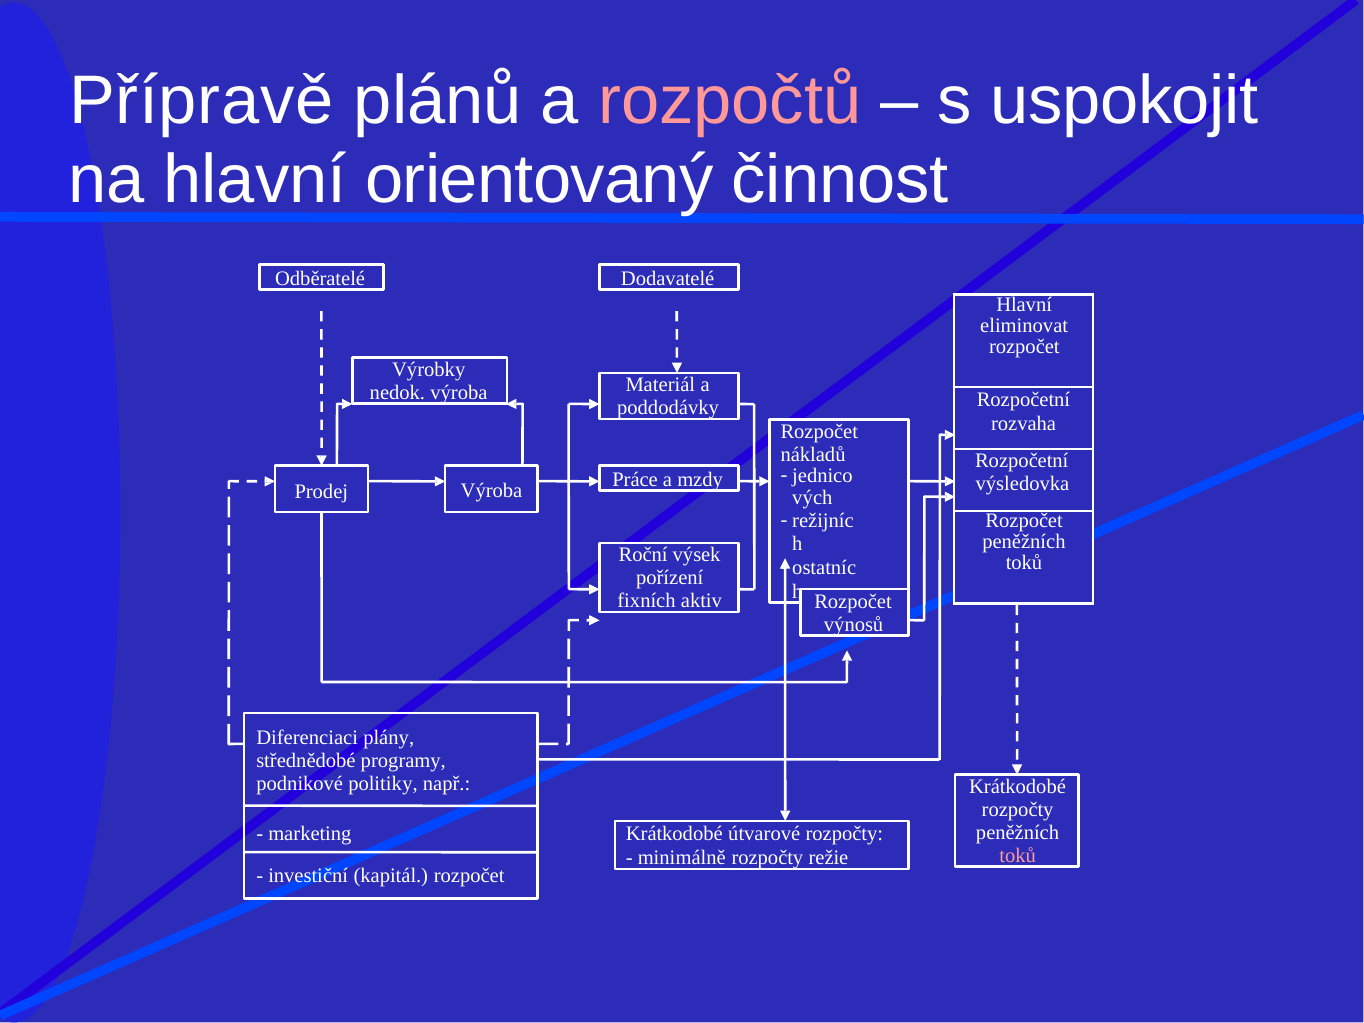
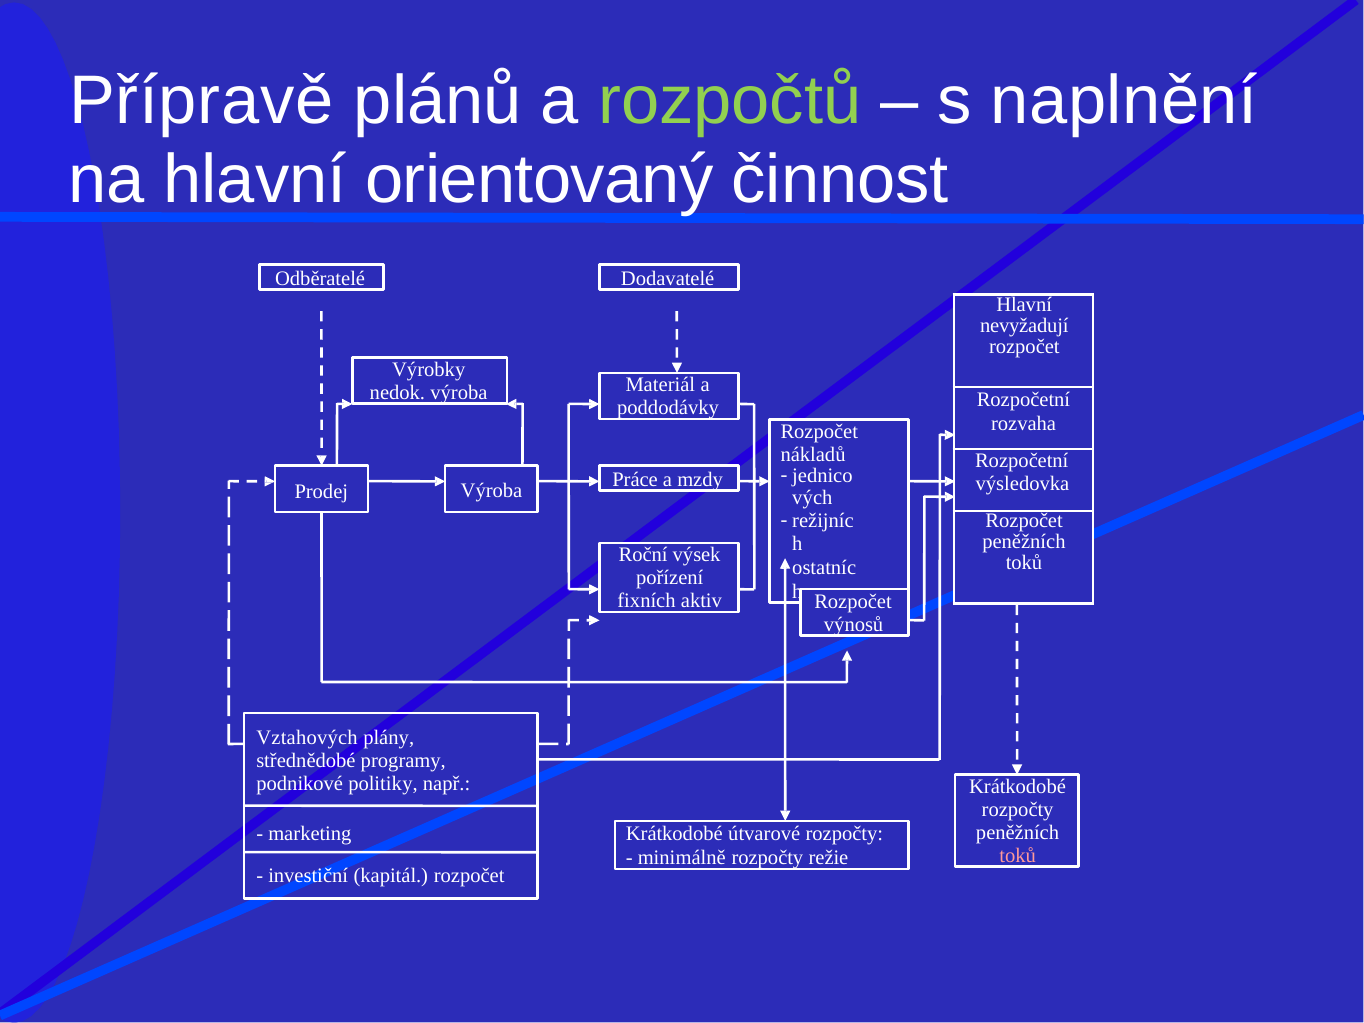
rozpočtů colour: pink -> light green (730, 100)
uspokojit: uspokojit -> naplnění (1124, 100)
eliminovat: eliminovat -> nevyžadují (1024, 325)
Diferenciaci: Diferenciaci -> Vztahových (307, 738)
